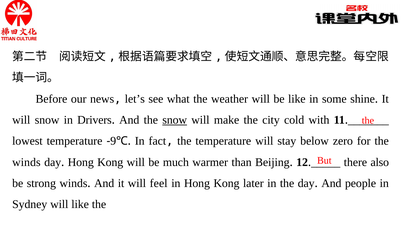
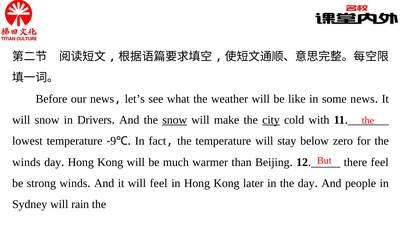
some shine: shine -> news (363, 99)
city underline: none -> present (271, 120)
there also: also -> feel (380, 162)
will like: like -> rain (80, 204)
